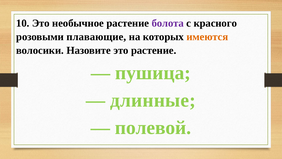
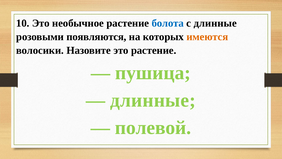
болота colour: purple -> blue (168, 23)
с красного: красного -> длинные (215, 23)
плавающие: плавающие -> появляются (96, 37)
